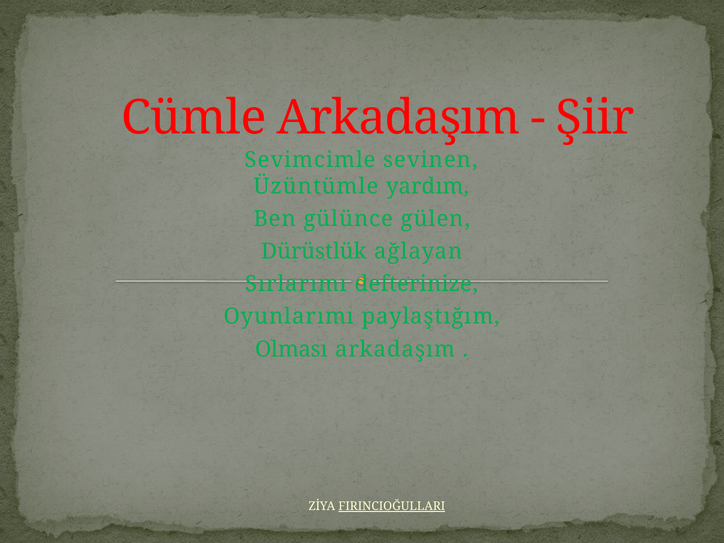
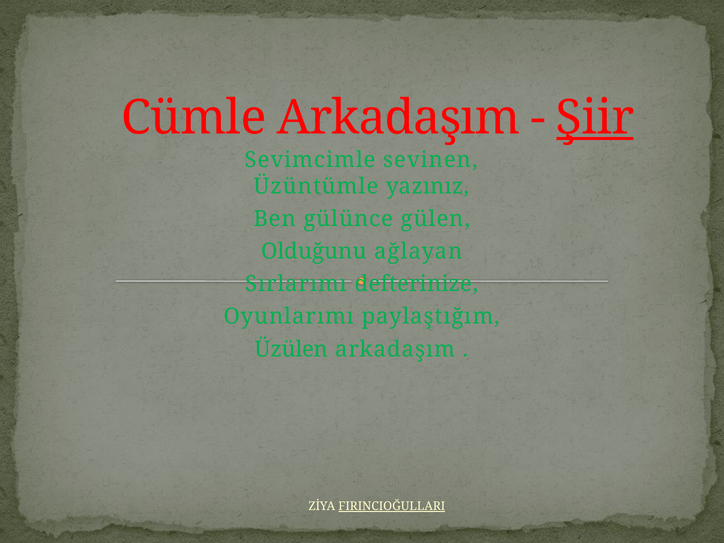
Şiir underline: none -> present (595, 118)
yardım: yardım -> yazınız (428, 186)
Dürüstlük: Dürüstlük -> Olduğunu (314, 251)
Olması: Olması -> Üzülen (292, 349)
